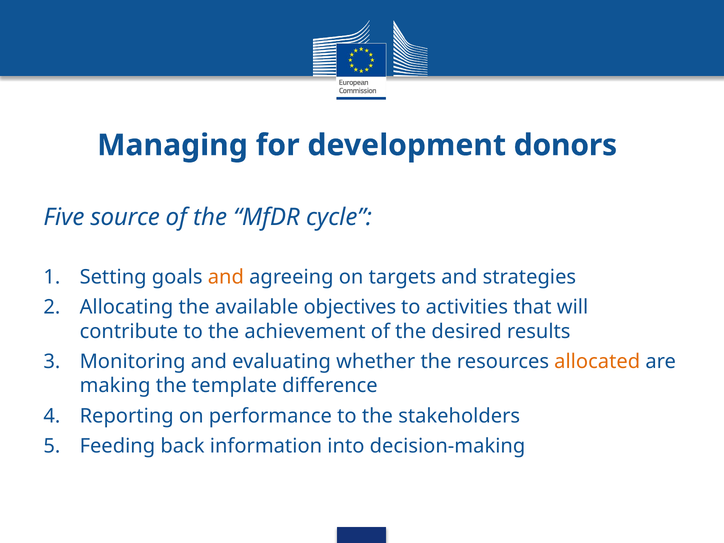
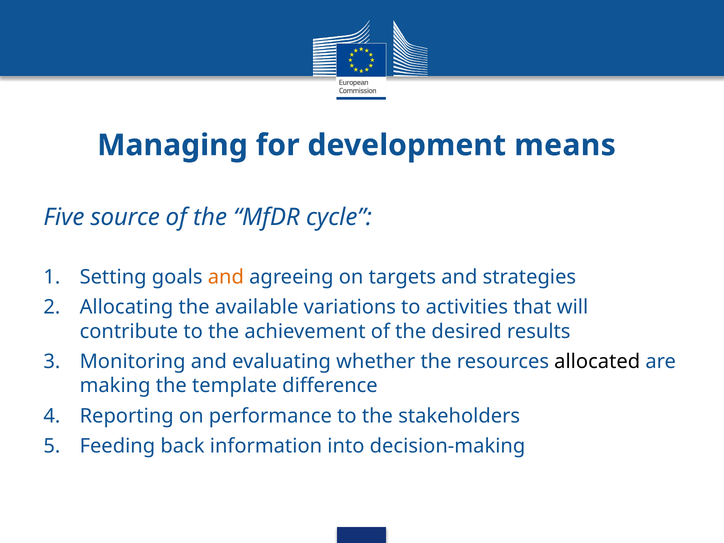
donors: donors -> means (565, 145)
objectives: objectives -> variations (350, 307)
allocated colour: orange -> black (597, 362)
